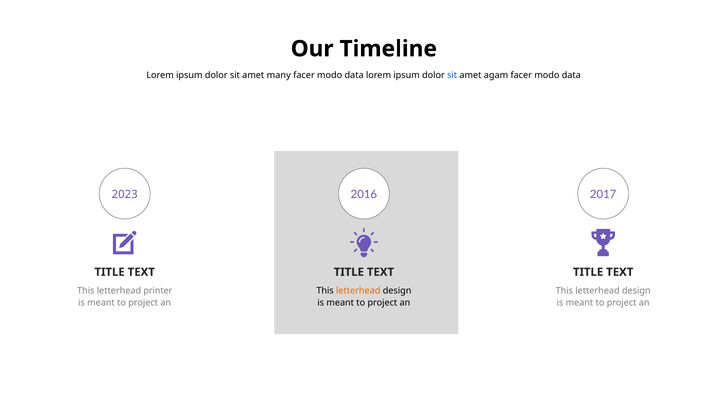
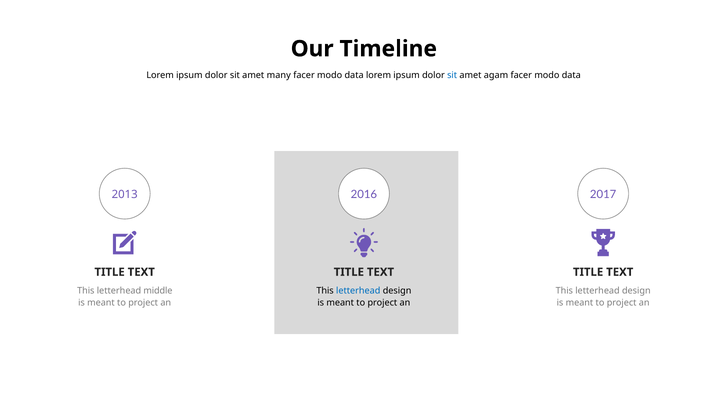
2023: 2023 -> 2013 (125, 195)
printer: printer -> middle (158, 291)
letterhead colour: orange -> blue (358, 291)
